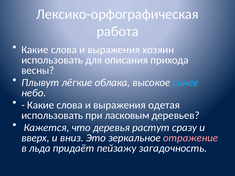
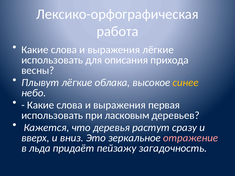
выражения хозяин: хозяин -> лёгкие (158, 50)
синее colour: light blue -> yellow (186, 83)
одетая: одетая -> первая (164, 105)
